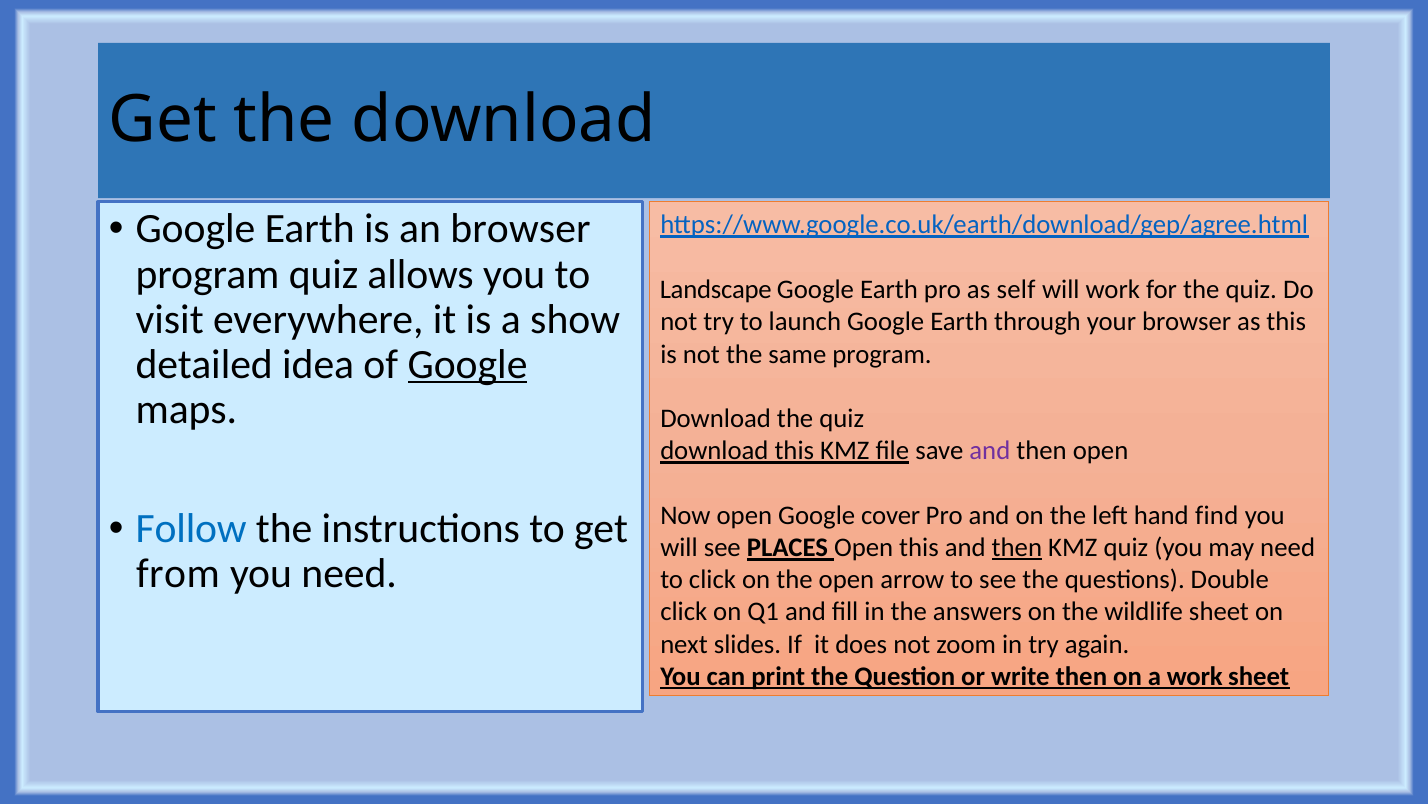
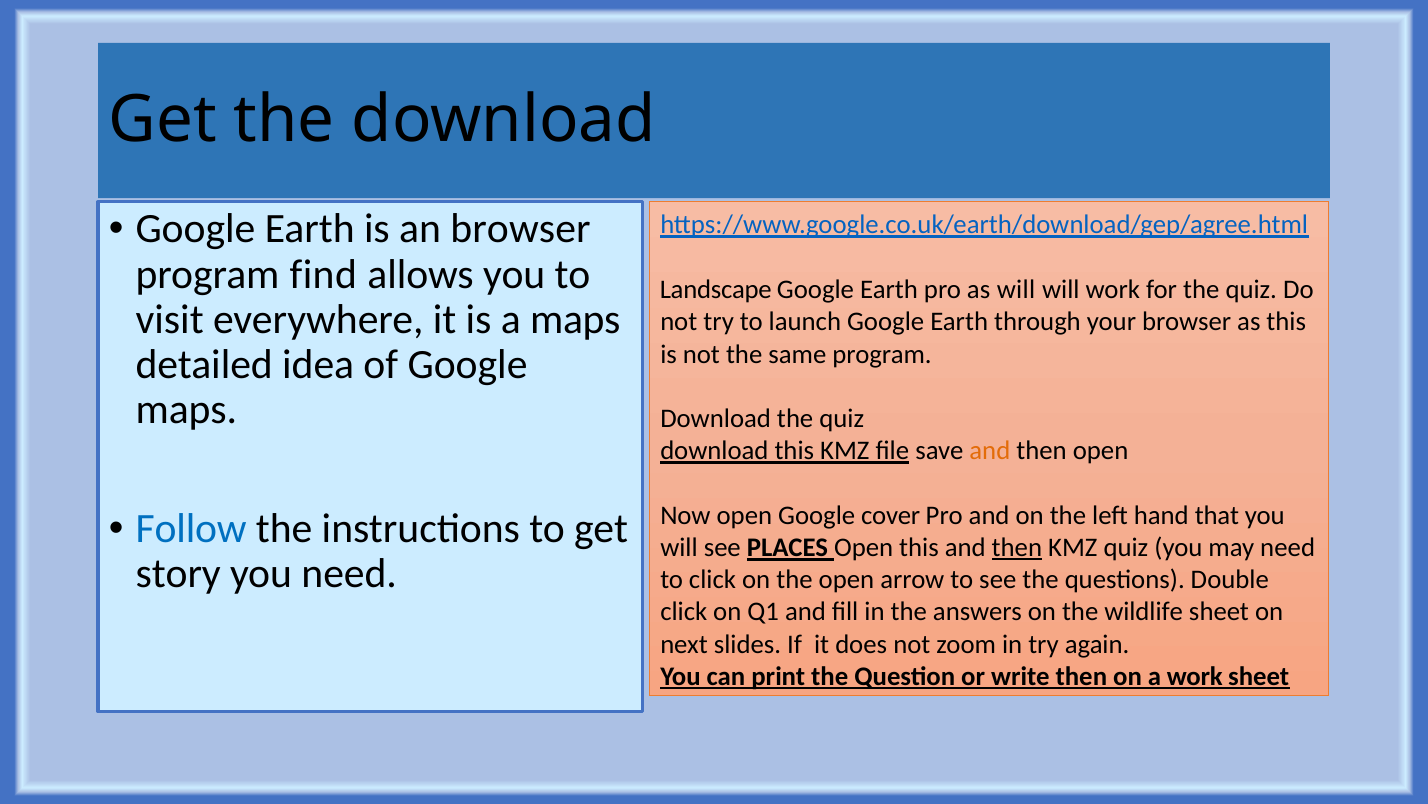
program quiz: quiz -> find (323, 274)
as self: self -> will (1016, 290)
a show: show -> maps (575, 319)
Google underline: present -> none (468, 364)
and colour: purple -> orange (990, 450)
find: find -> that (1217, 515)
from: from -> story (178, 574)
